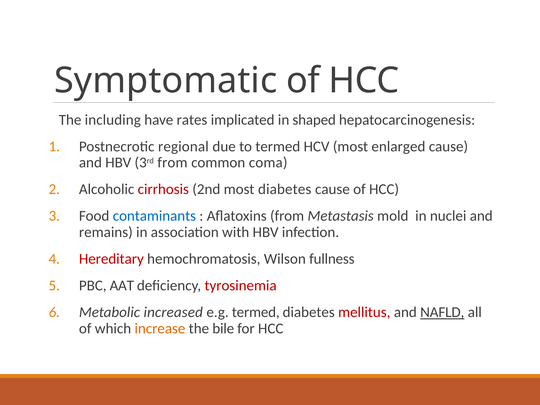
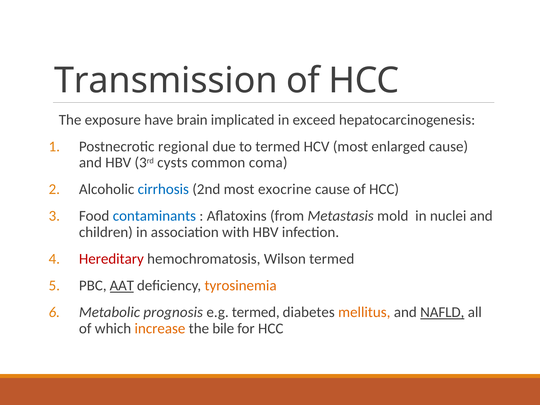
Symptomatic: Symptomatic -> Transmission (166, 81)
including: including -> exposure (113, 120)
rates: rates -> brain (192, 120)
shaped: shaped -> exceed (314, 120)
3rd from: from -> cysts (172, 163)
cirrhosis colour: red -> blue (163, 189)
most diabetes: diabetes -> exocrine (285, 189)
remains: remains -> children (106, 232)
Wilson fullness: fullness -> termed (332, 259)
AAT underline: none -> present (122, 286)
tyrosinemia colour: red -> orange (241, 286)
increased: increased -> prognosis (173, 312)
mellitus colour: red -> orange (364, 312)
